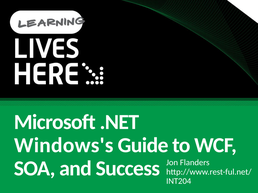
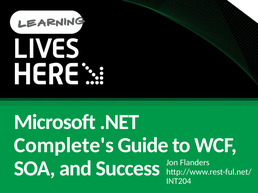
Windows's: Windows's -> Complete's (64, 146)
